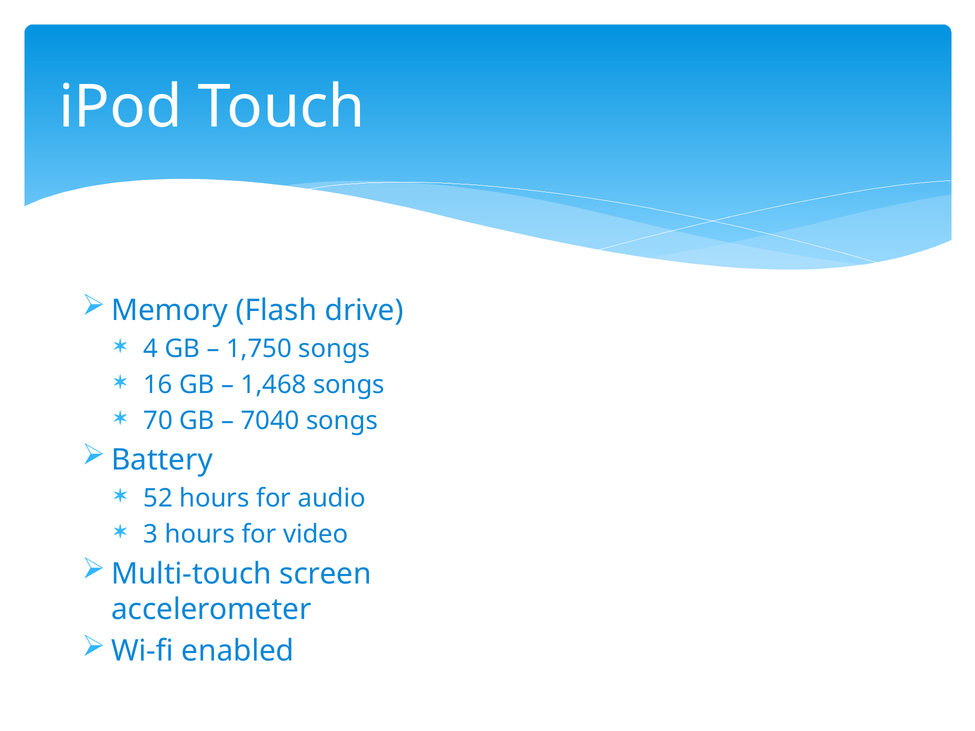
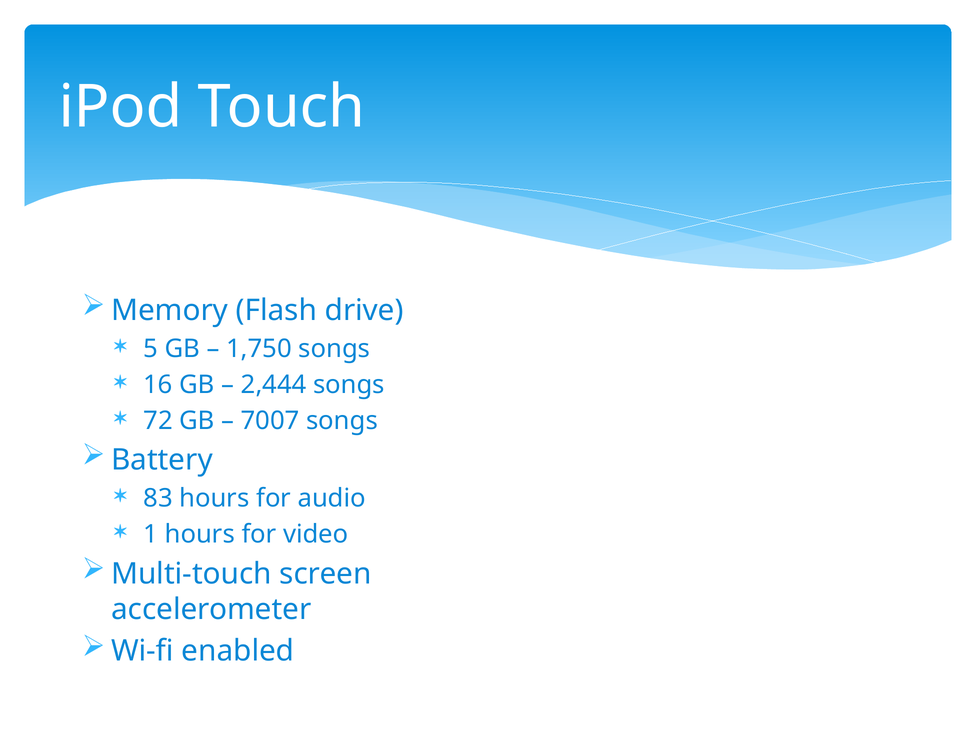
4: 4 -> 5 (151, 349)
1,468: 1,468 -> 2,444 (274, 385)
70: 70 -> 72 (158, 421)
7040: 7040 -> 7007 (270, 421)
52: 52 -> 83 (158, 498)
3: 3 -> 1 (151, 534)
